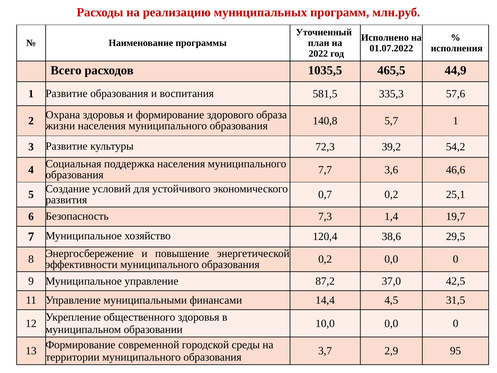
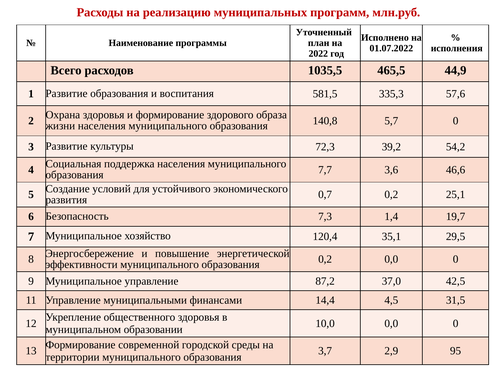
5,7 1: 1 -> 0 (456, 121)
38,6: 38,6 -> 35,1 (391, 236)
